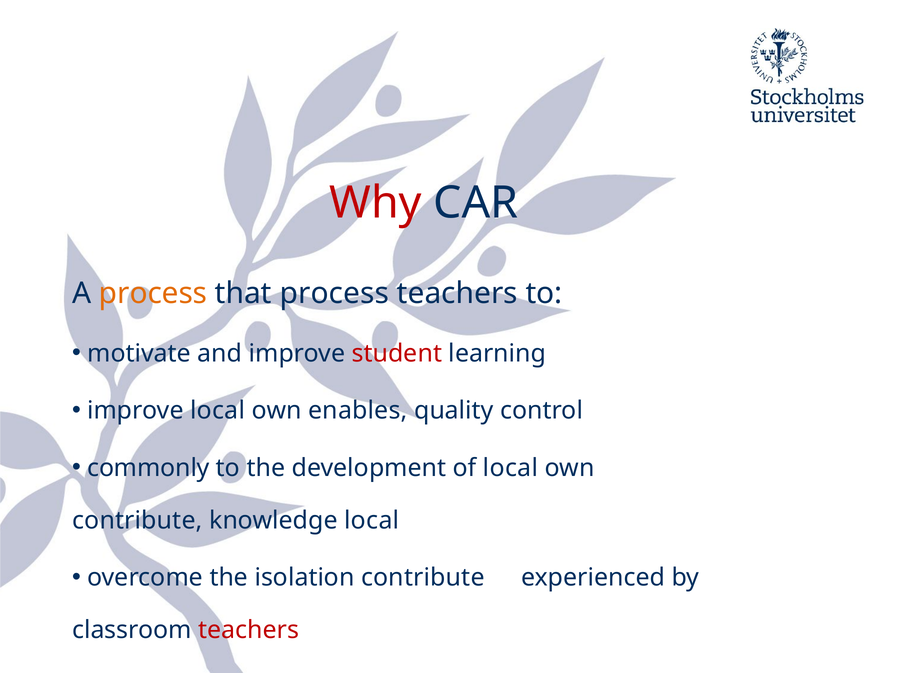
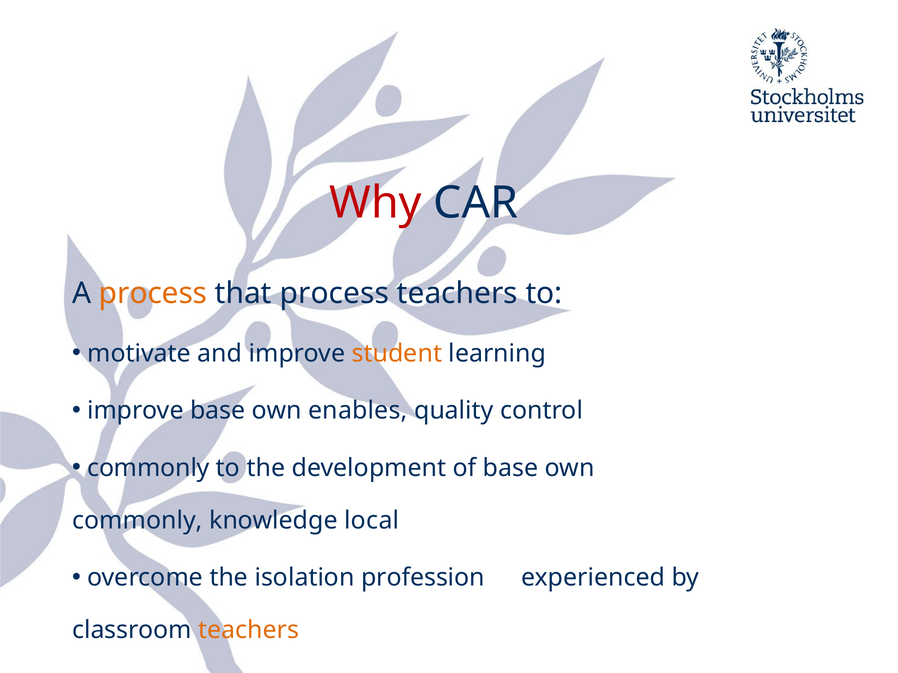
student colour: red -> orange (397, 354)
improve local: local -> base (218, 411)
of local: local -> base (511, 468)
contribute: contribute -> commonly (137, 521)
isolation contribute: contribute -> profession (423, 578)
teachers colour: red -> orange (249, 631)
